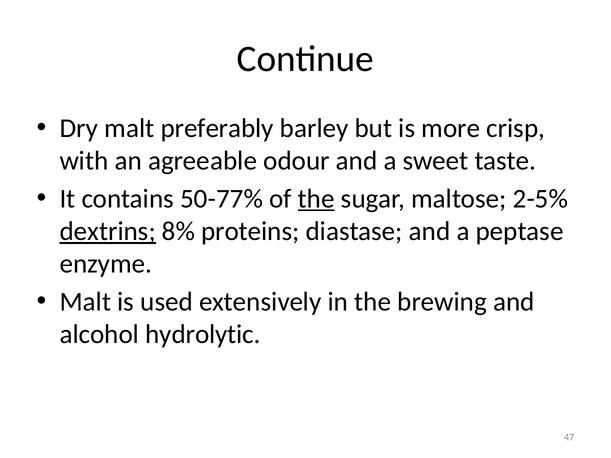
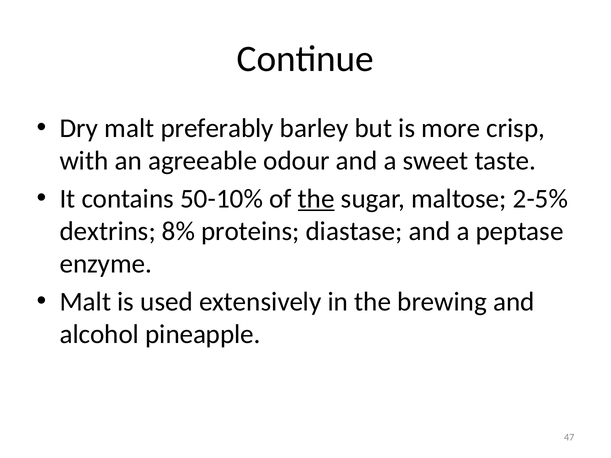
50-77%: 50-77% -> 50-10% (222, 199)
dextrins underline: present -> none (108, 231)
hydrolytic: hydrolytic -> pineapple (203, 335)
